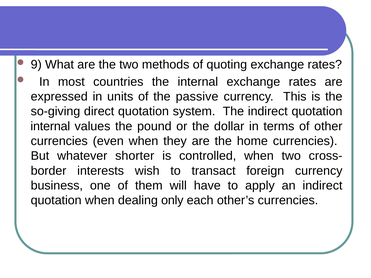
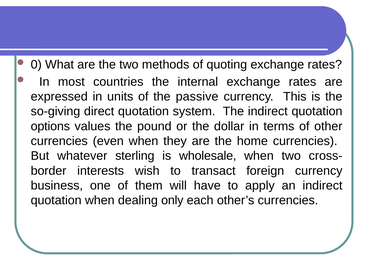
9: 9 -> 0 (36, 65)
internal: internal -> options (50, 126)
shorter: shorter -> sterling (135, 156)
controlled: controlled -> wholesale (208, 156)
